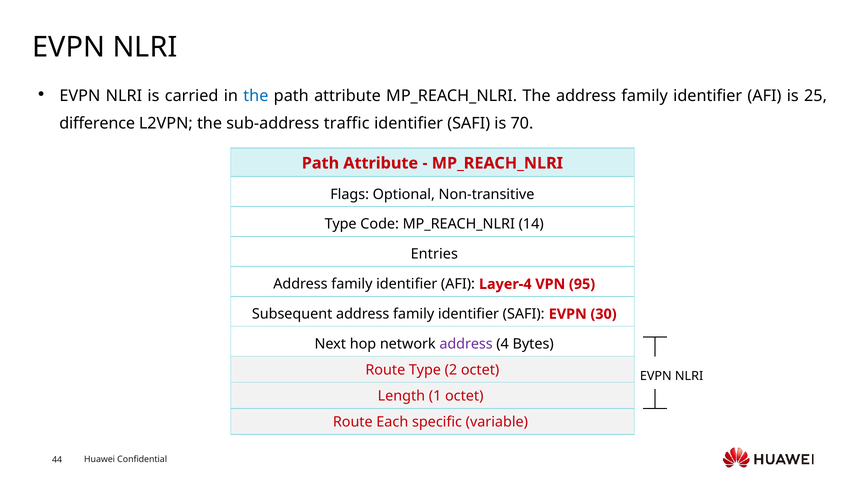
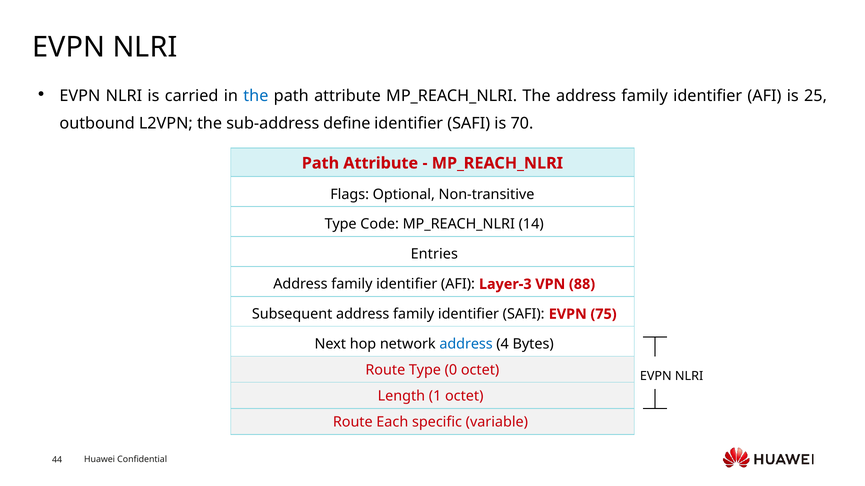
difference: difference -> outbound (97, 123)
traffic: traffic -> define (347, 123)
Layer-4: Layer-4 -> Layer-3 (505, 284)
95: 95 -> 88 (582, 284)
30: 30 -> 75 (604, 314)
address colour: purple -> blue (466, 344)
2: 2 -> 0 (451, 371)
